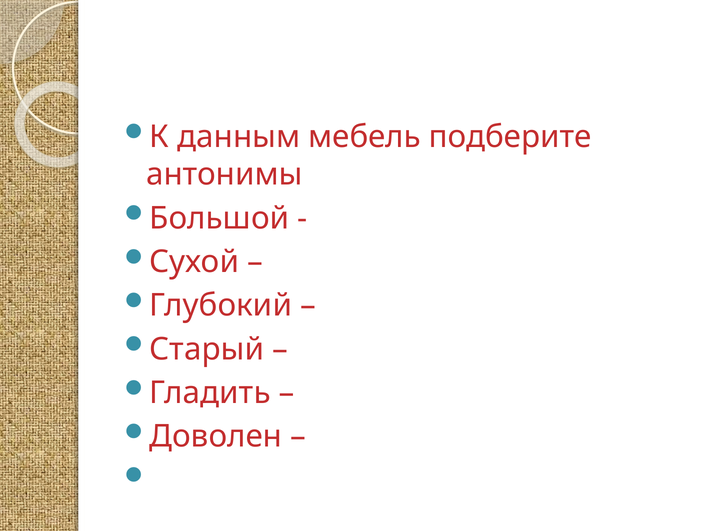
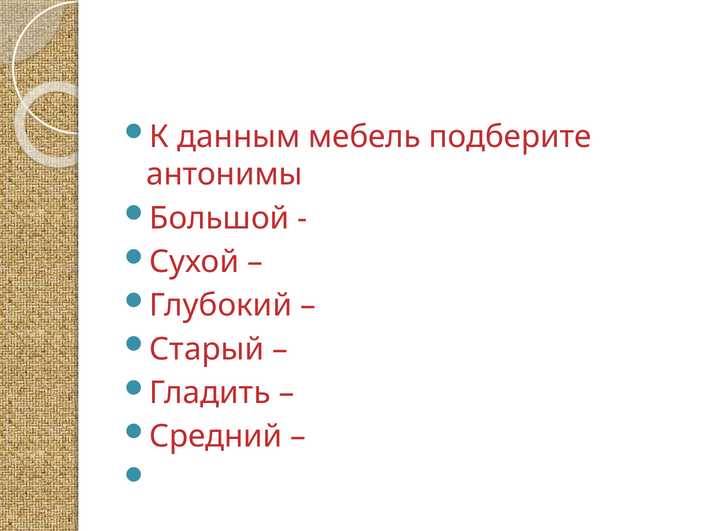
Доволен: Доволен -> Средний (216, 436)
